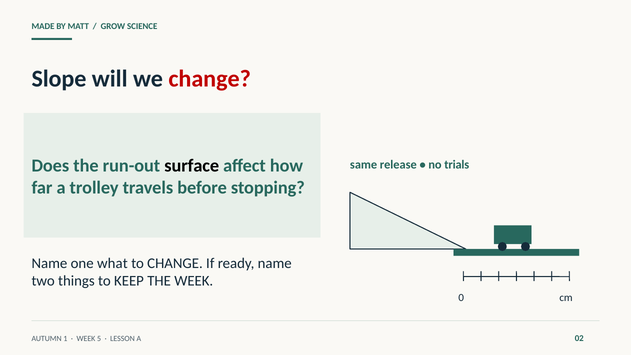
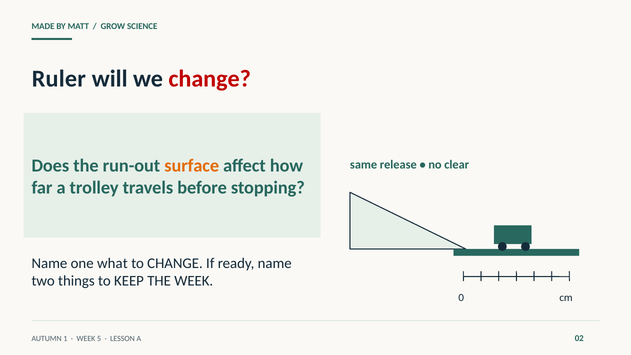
Slope: Slope -> Ruler (59, 79)
surface colour: black -> orange (192, 166)
trials: trials -> clear (457, 165)
